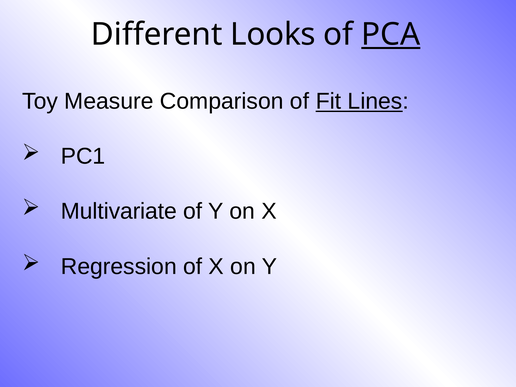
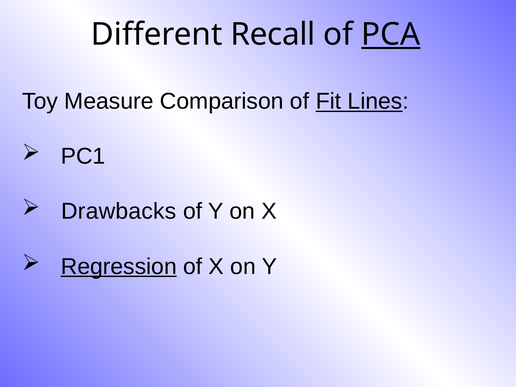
Looks: Looks -> Recall (273, 34)
Multivariate: Multivariate -> Drawbacks (119, 211)
Regression underline: none -> present (119, 266)
